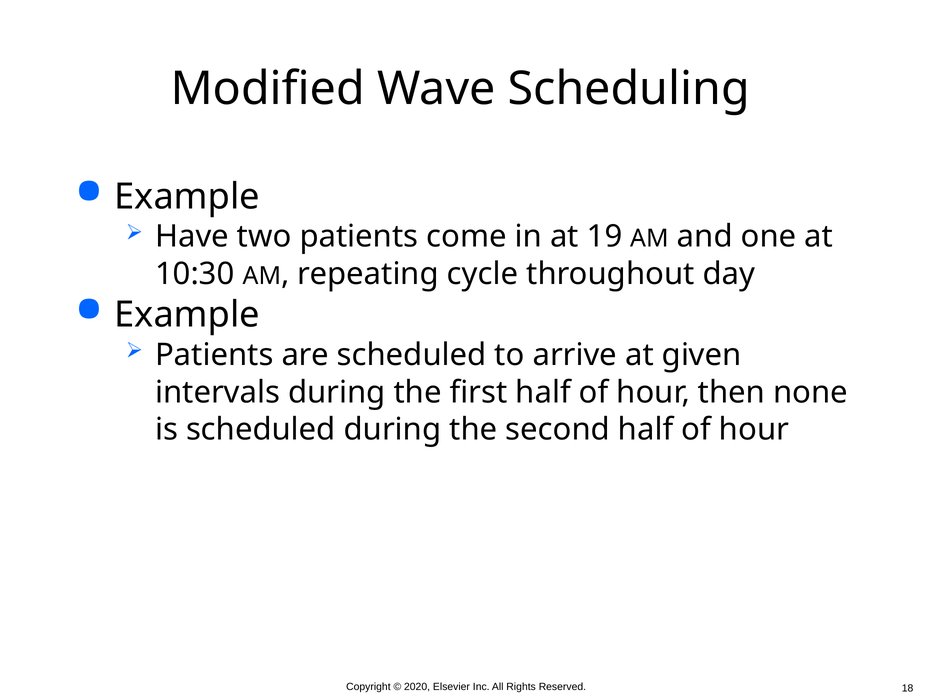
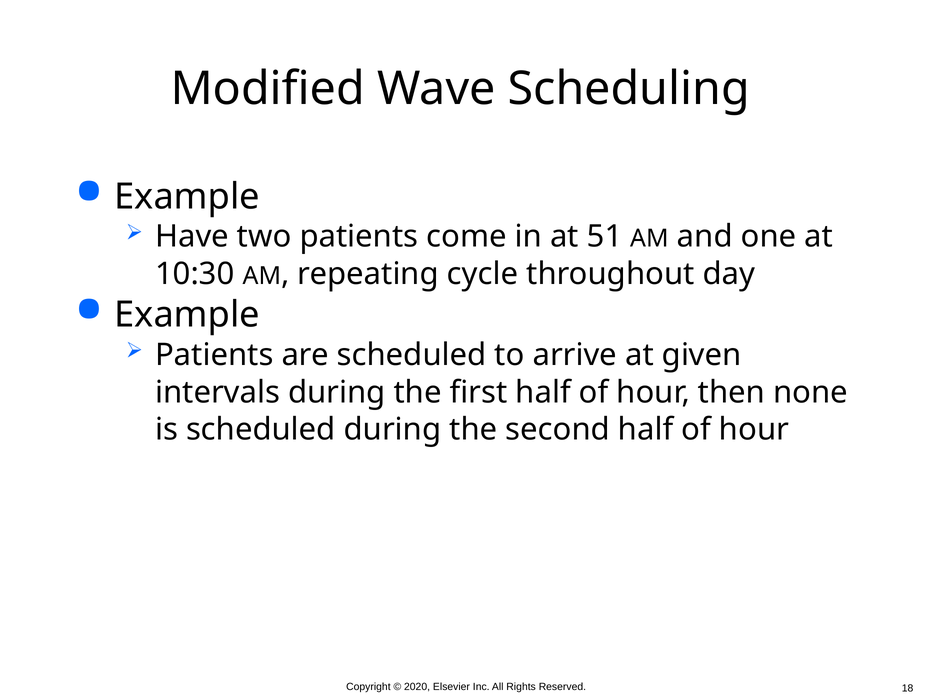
19: 19 -> 51 (605, 237)
